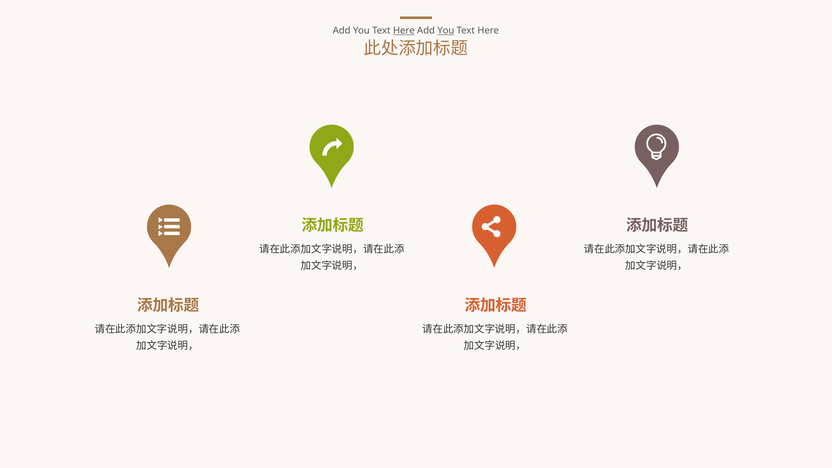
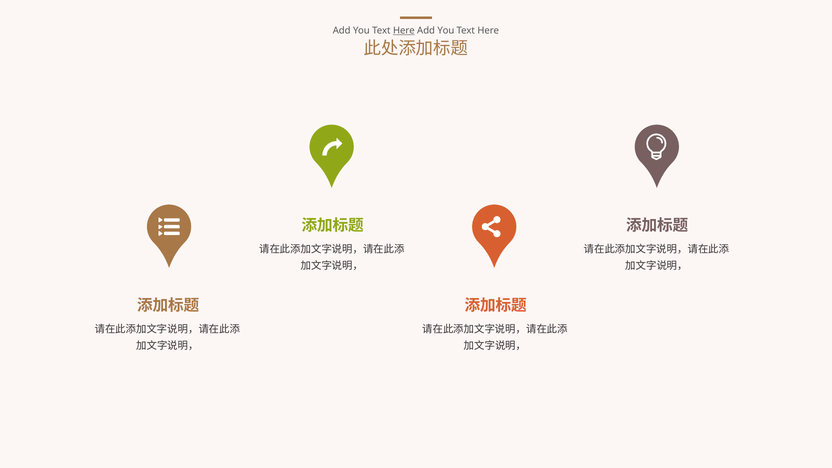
You underline: present -> none (446, 31)
